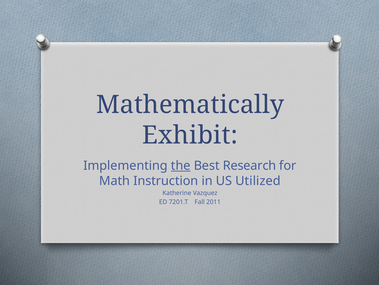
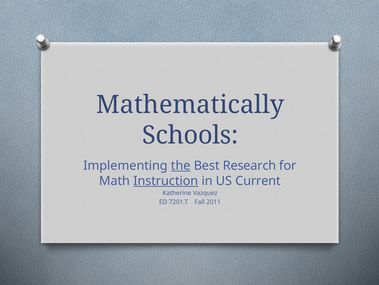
Exhibit: Exhibit -> Schools (190, 135)
Instruction underline: none -> present (166, 180)
Utilized: Utilized -> Current (258, 180)
